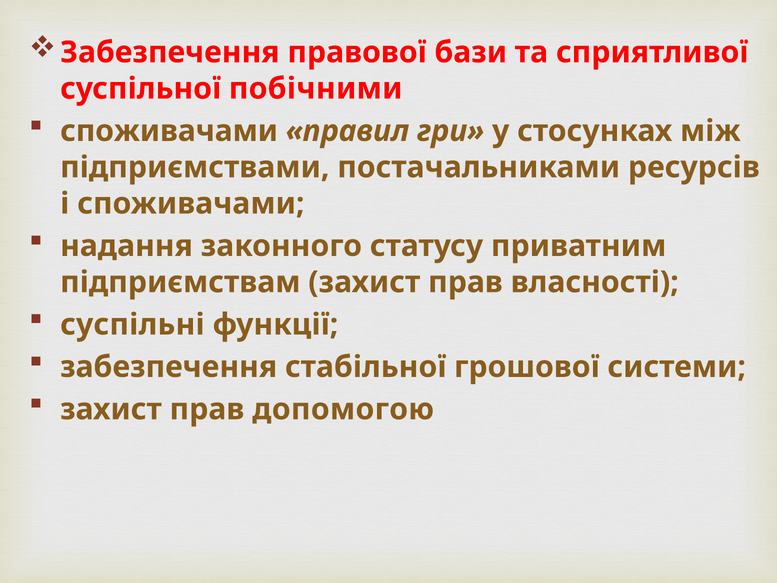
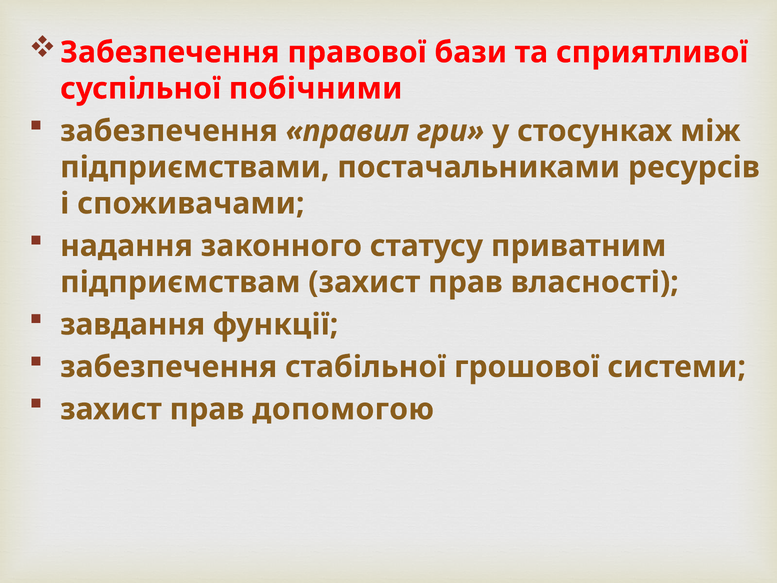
споживачами: споживачами -> забезпечення (169, 131)
суспільні: суспільні -> завдання (133, 324)
